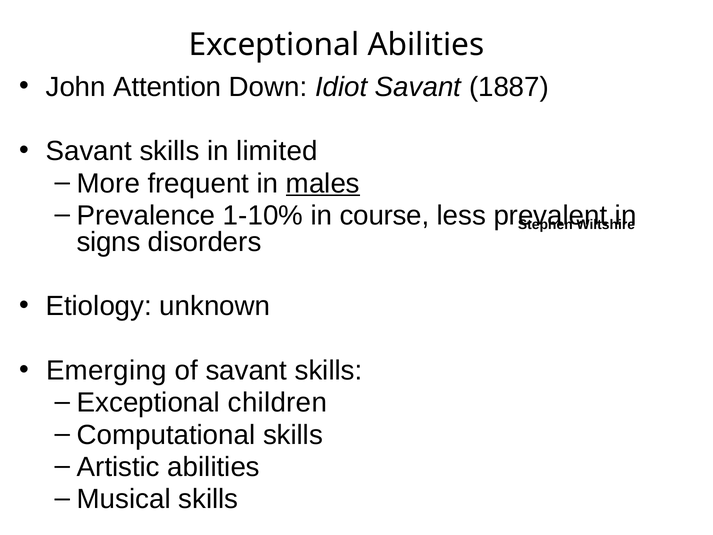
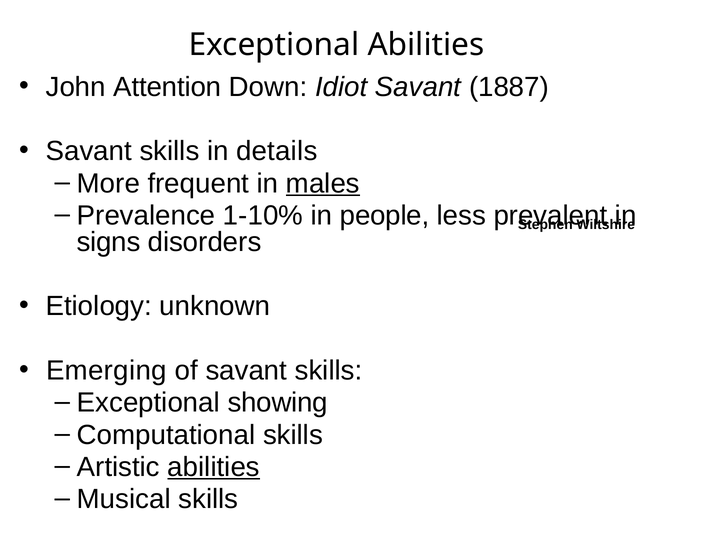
limited: limited -> details (277, 151)
course: course -> people (385, 215)
children: children -> showing (278, 403)
abilities underline: none -> present (214, 467)
